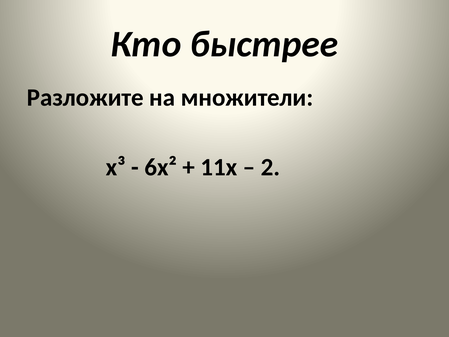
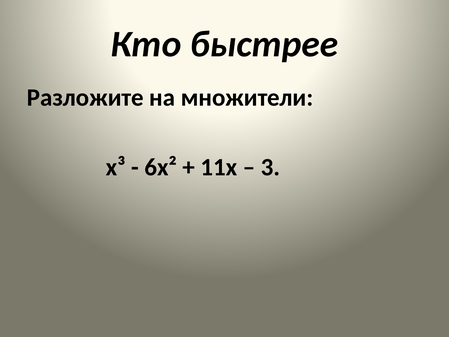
2: 2 -> 3 (270, 167)
